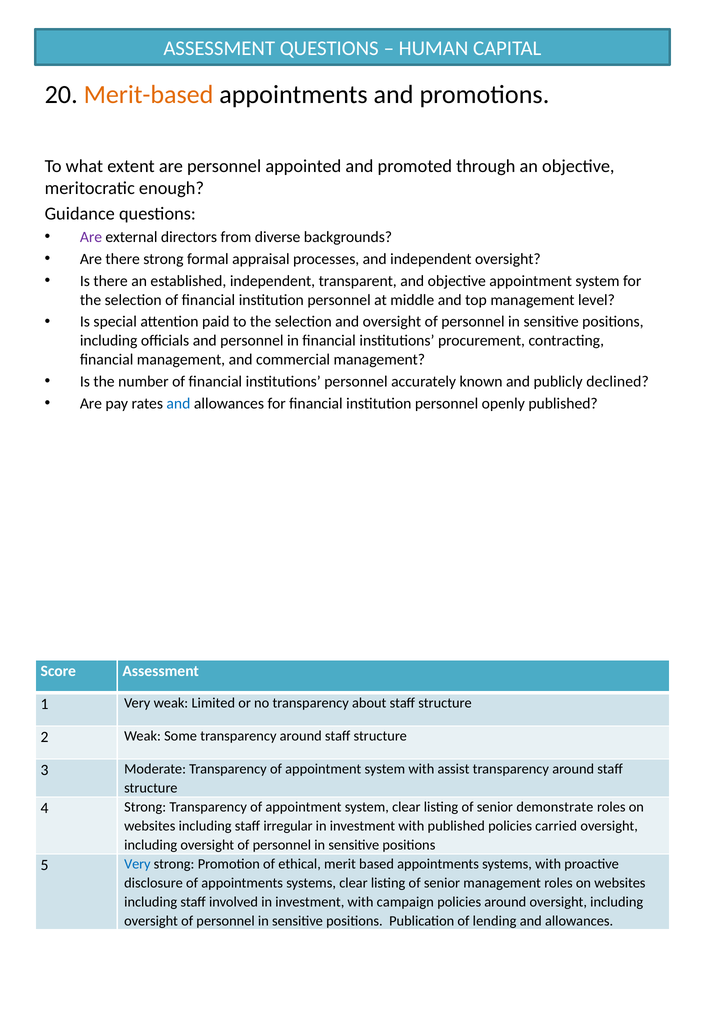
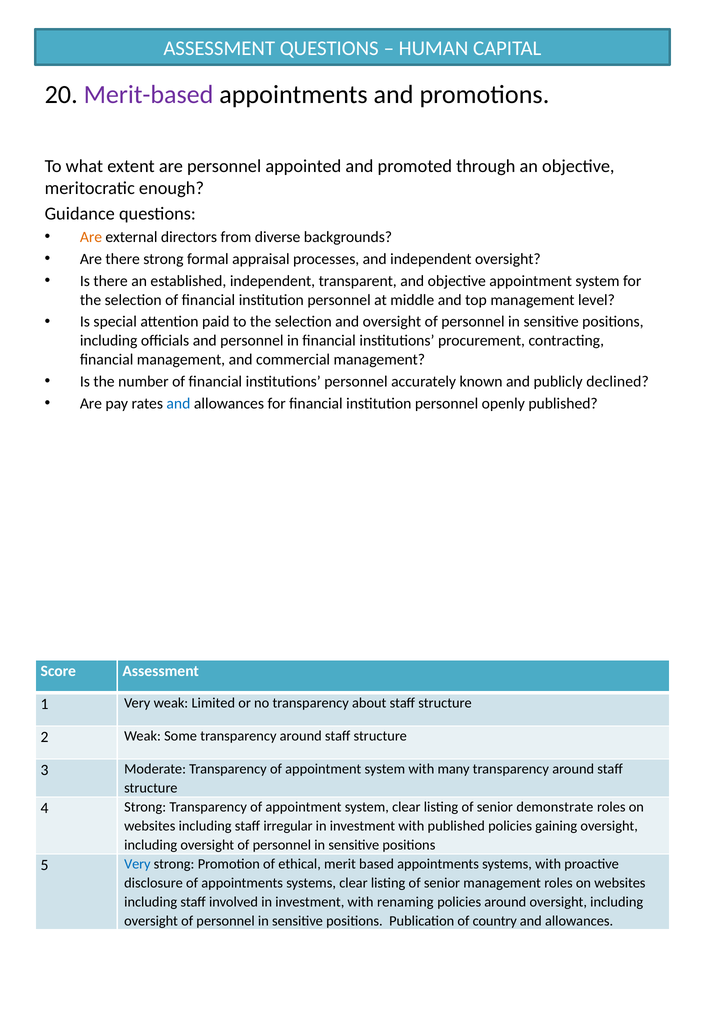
Merit-based colour: orange -> purple (149, 95)
Are colour: purple -> orange (91, 237)
assist: assist -> many (454, 769)
carried: carried -> gaining (556, 826)
campaign: campaign -> renaming (405, 901)
lending: lending -> country (495, 920)
